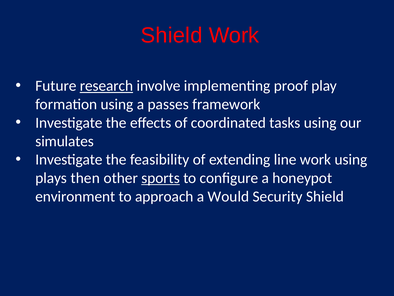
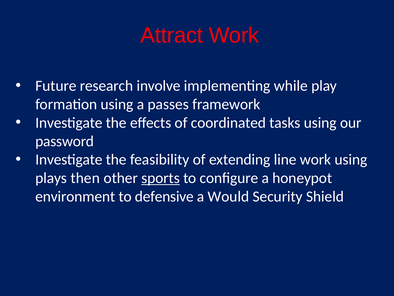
Shield: Shield -> Attract (172, 35)
research underline: present -> none (106, 86)
proof: proof -> while (291, 86)
simulates: simulates -> password (65, 141)
approach: approach -> defensive (164, 196)
